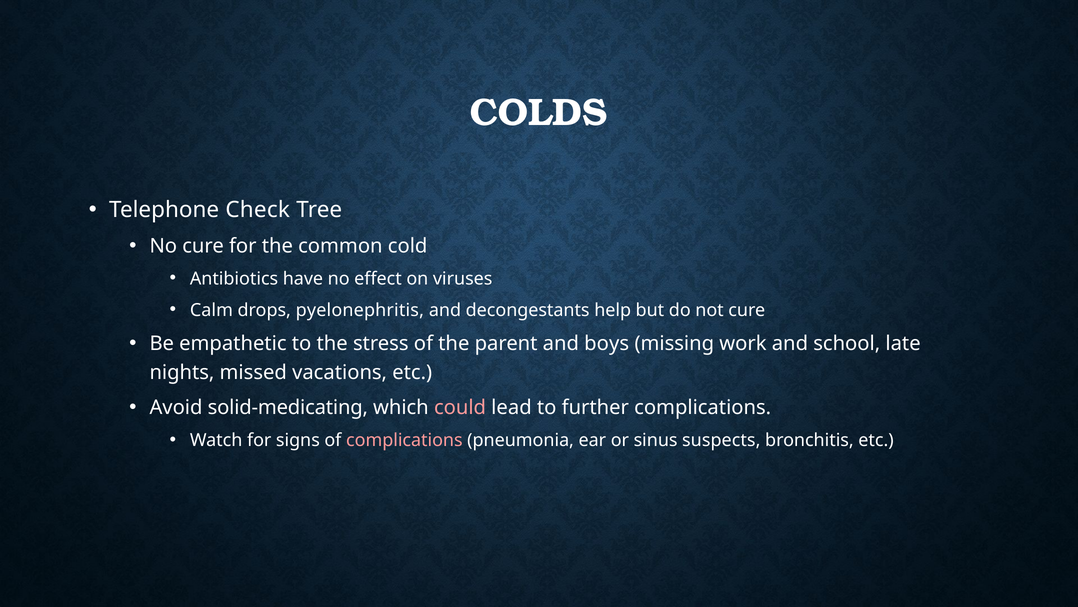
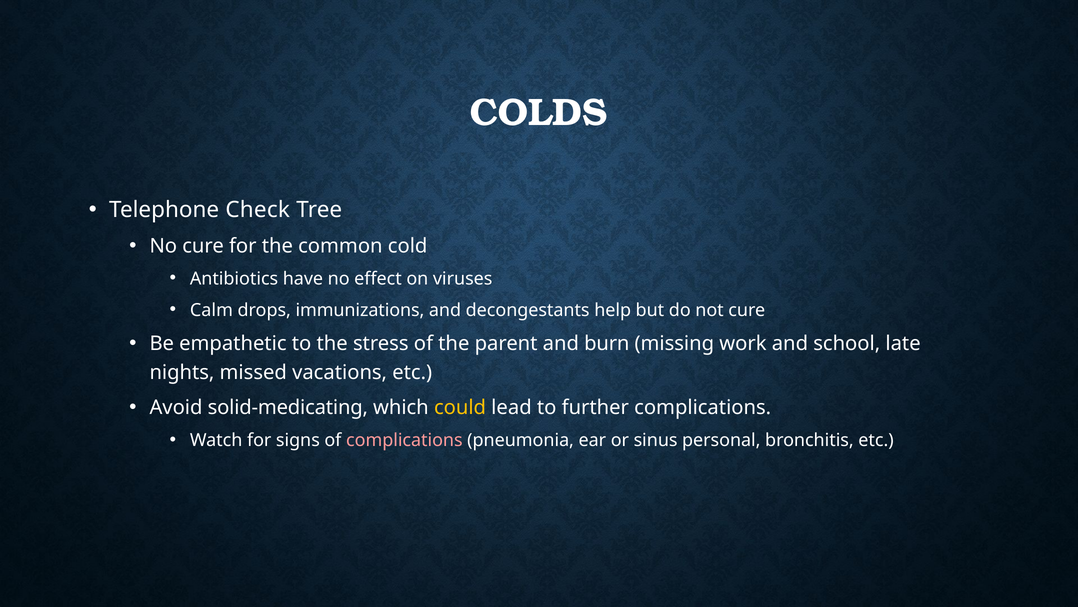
pyelonephritis: pyelonephritis -> immunizations (360, 310)
boys: boys -> burn (607, 343)
could colour: pink -> yellow (460, 407)
suspects: suspects -> personal (721, 440)
